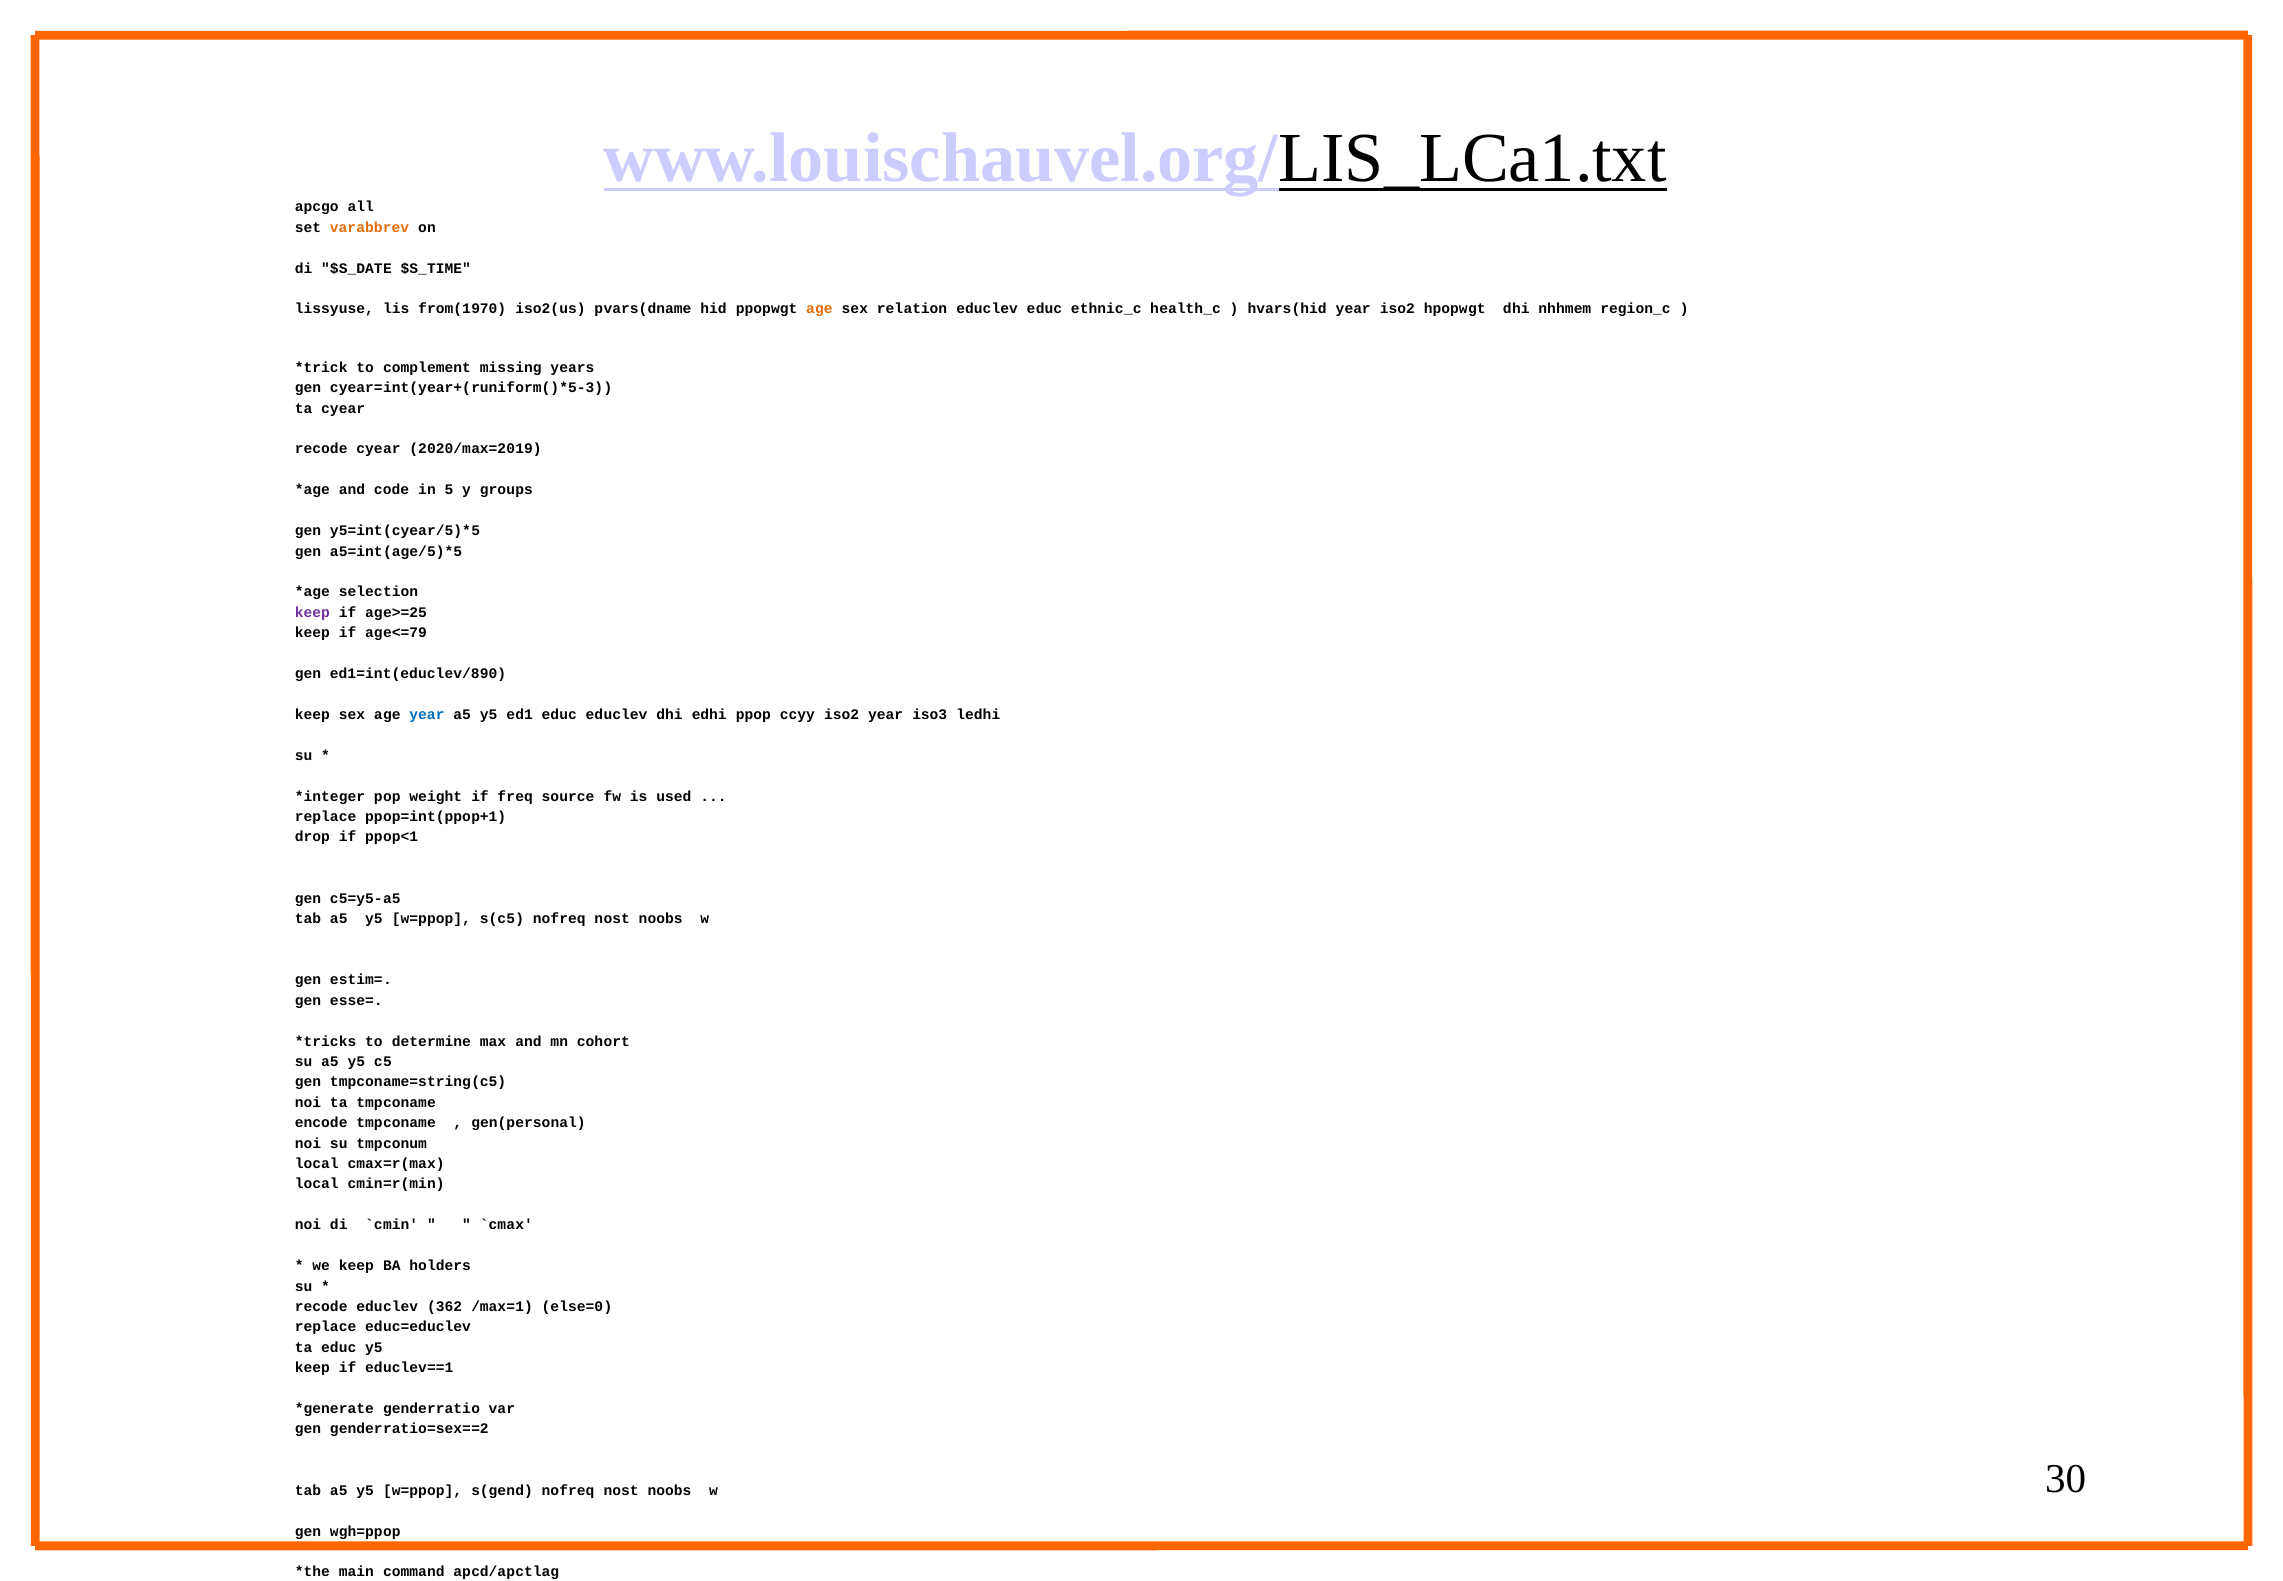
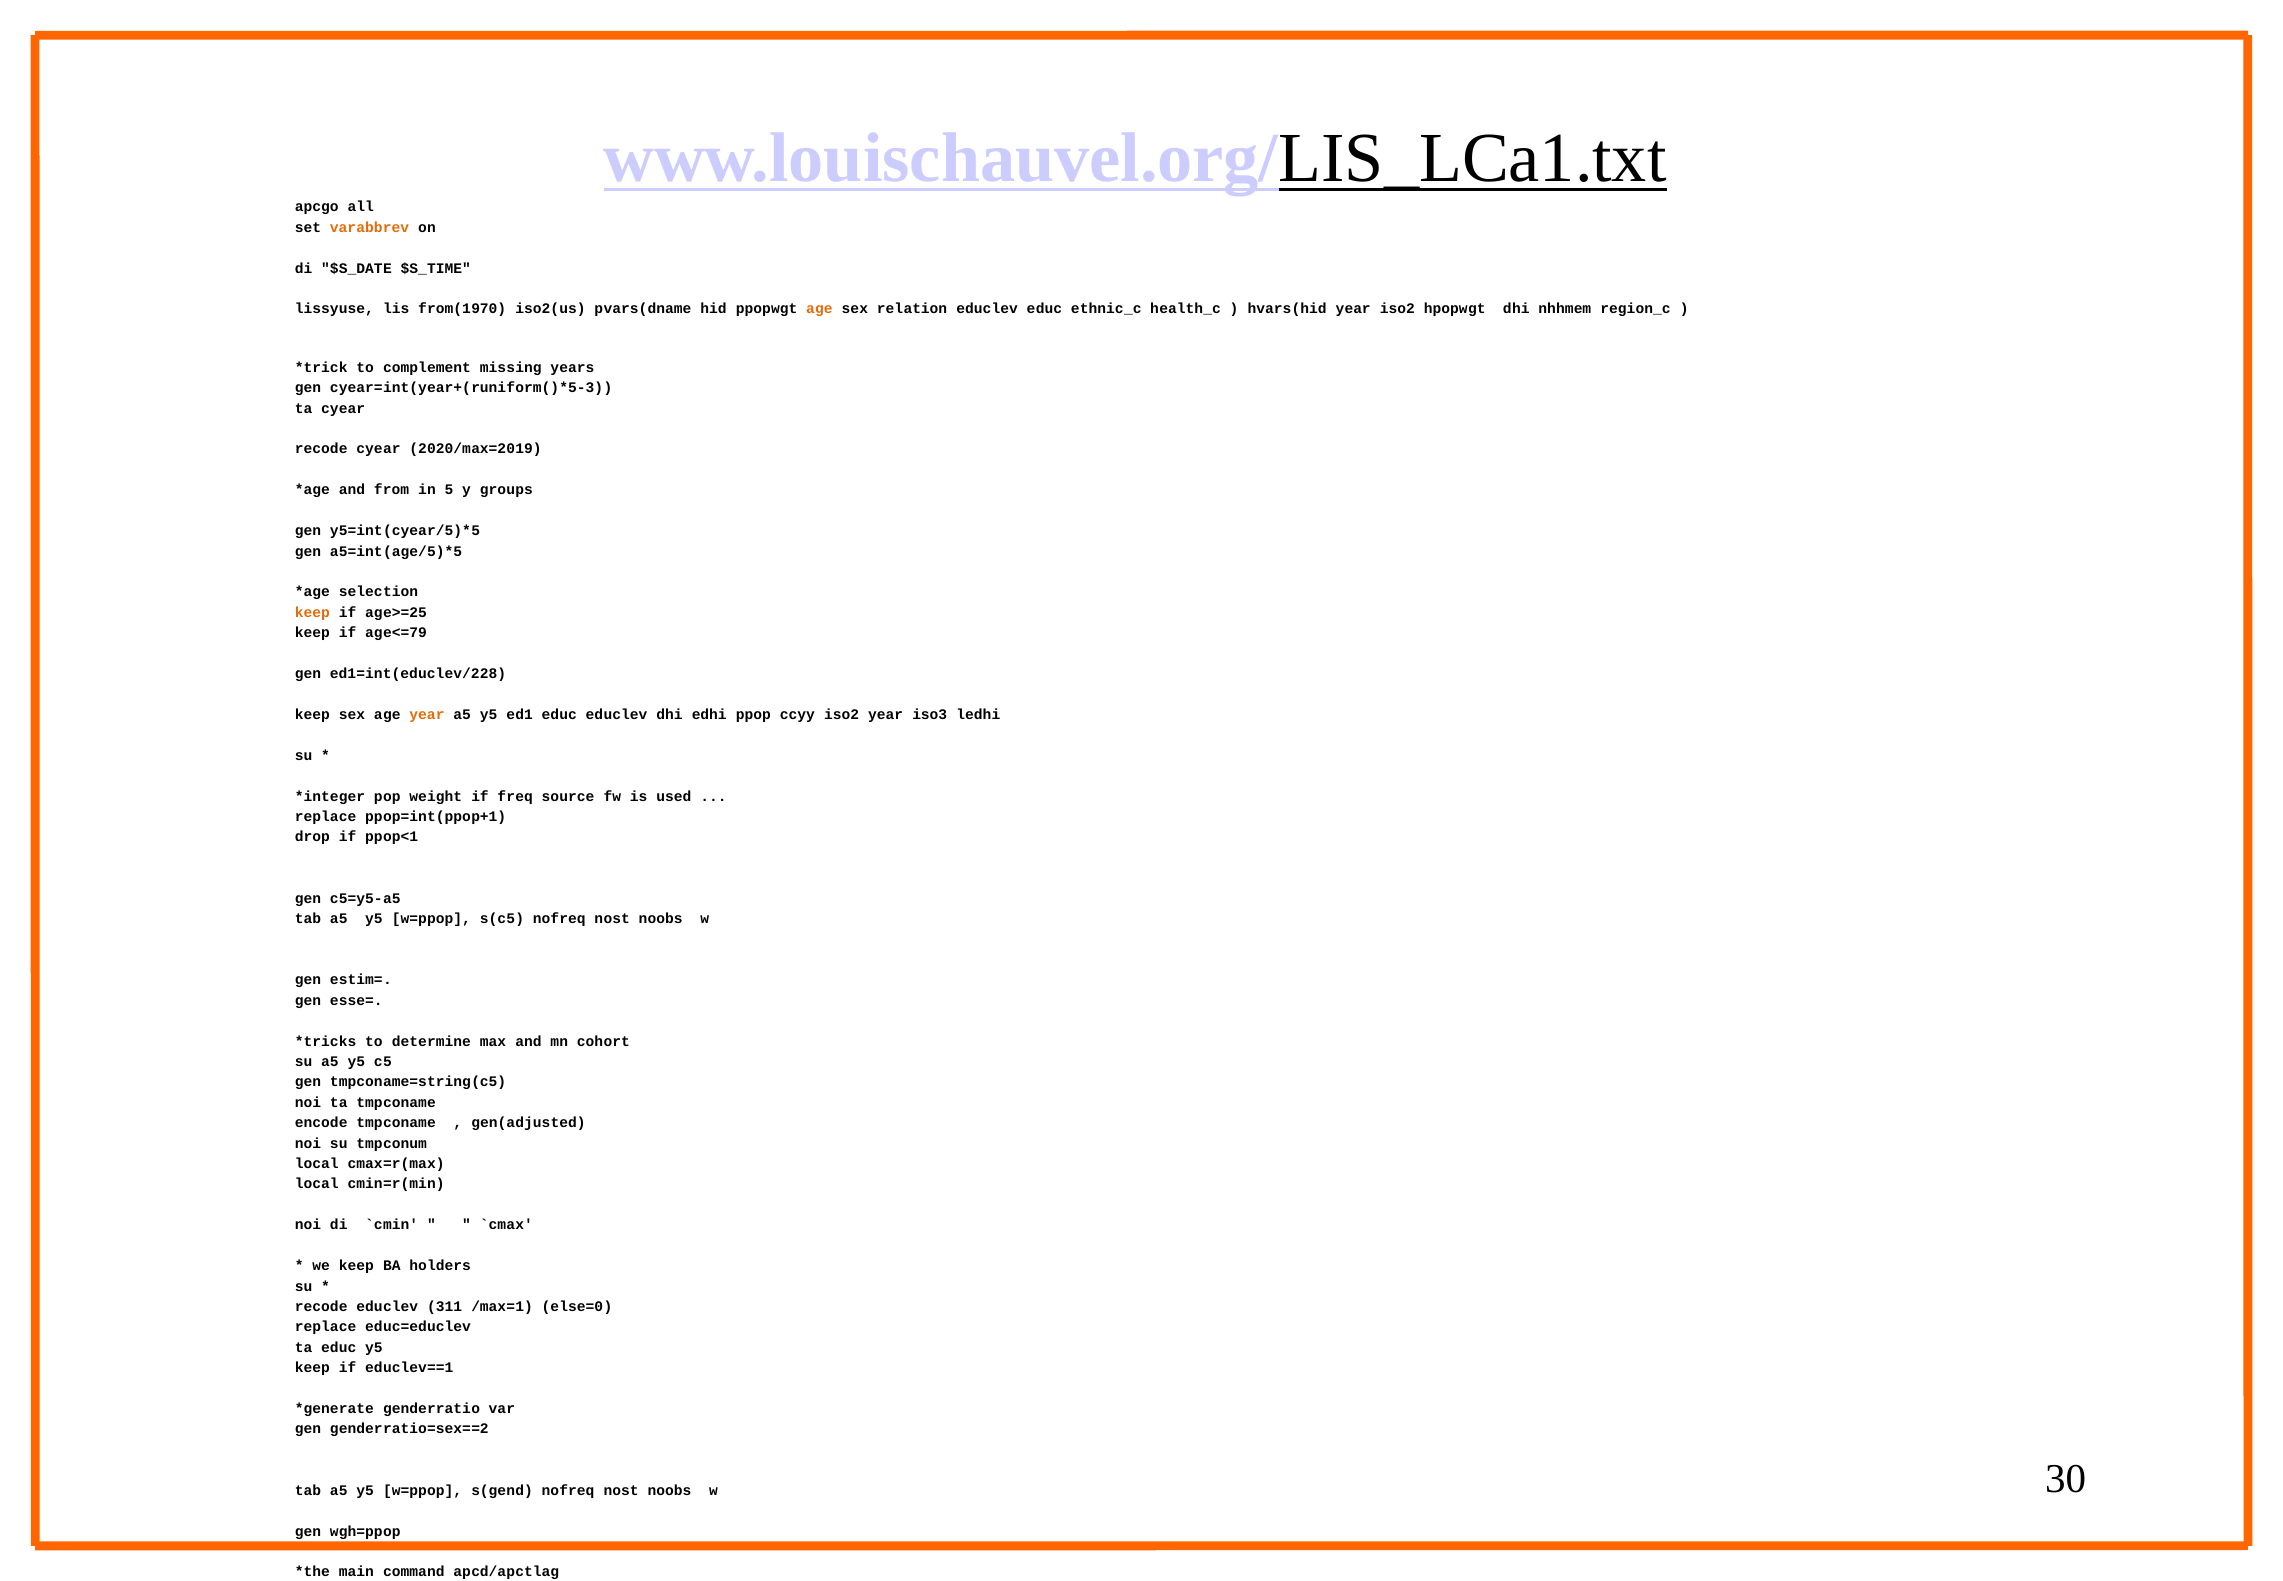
code: code -> from (392, 490)
keep colour: purple -> orange (312, 612)
ed1=int(educlev/890: ed1=int(educlev/890 -> ed1=int(educlev/228 (418, 674)
year colour: blue -> orange (427, 714)
gen(personal: gen(personal -> gen(adjusted (528, 1123)
362: 362 -> 311 (445, 1306)
